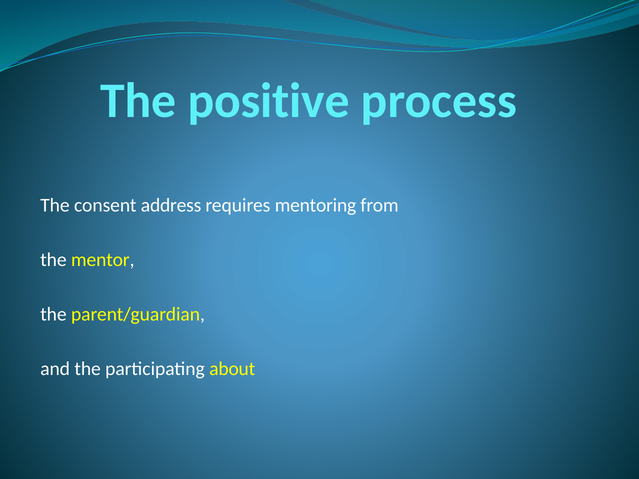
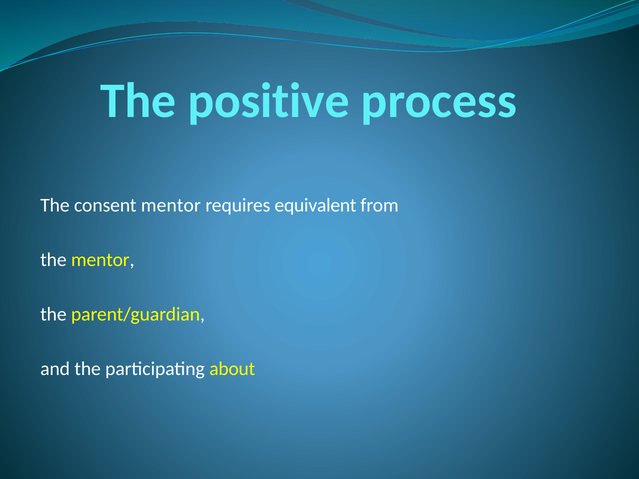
consent address: address -> mentor (171, 205)
mentoring: mentoring -> equivalent (316, 205)
